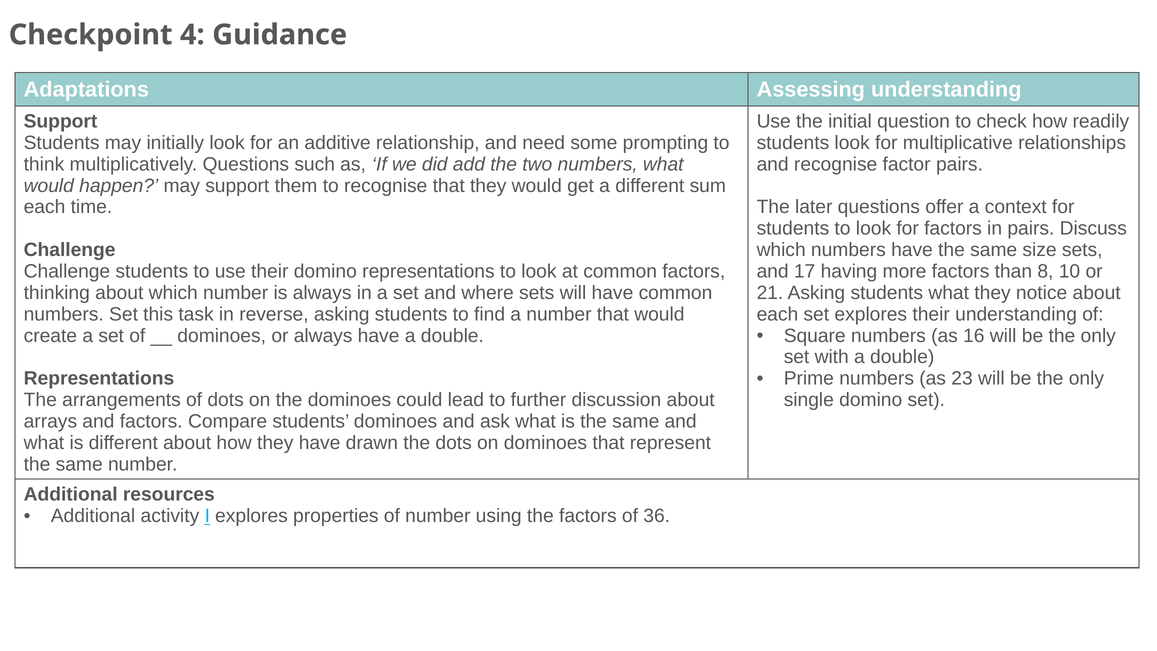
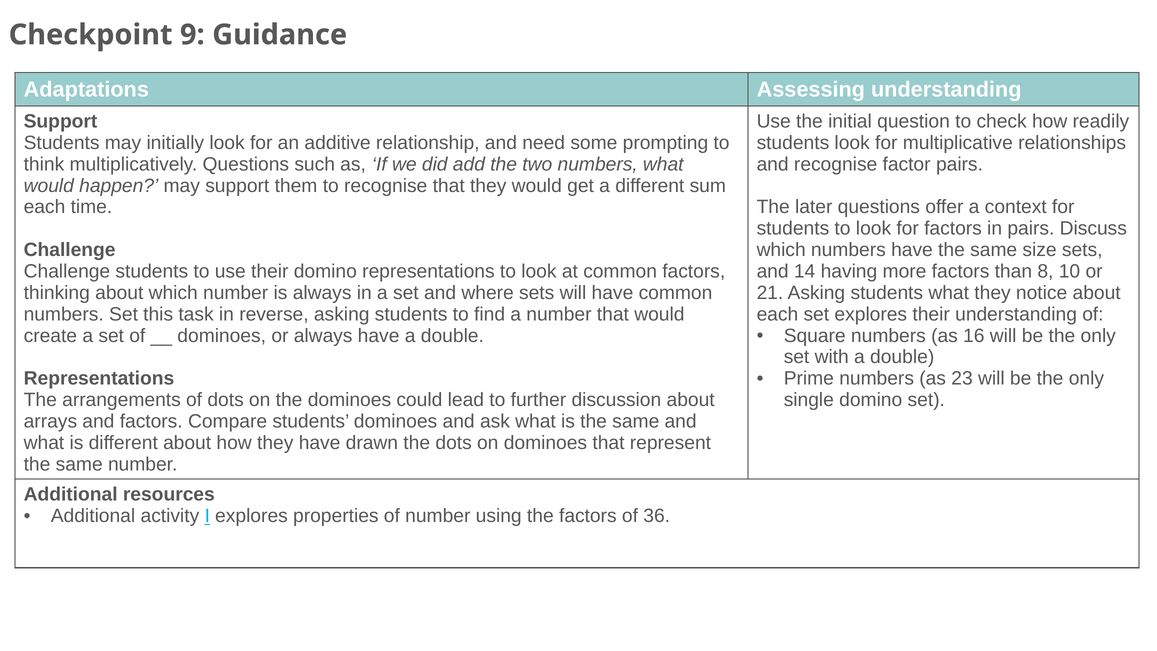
4: 4 -> 9 (192, 35)
17: 17 -> 14 (805, 271)
